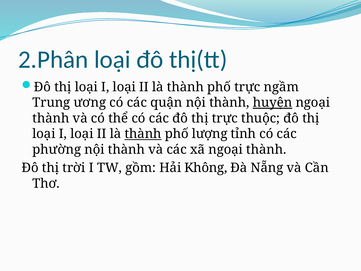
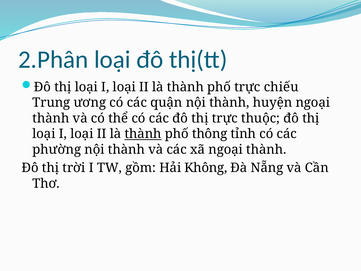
ngầm: ngầm -> chiếu (281, 87)
huyện underline: present -> none (272, 103)
lượng: lượng -> thông (210, 134)
